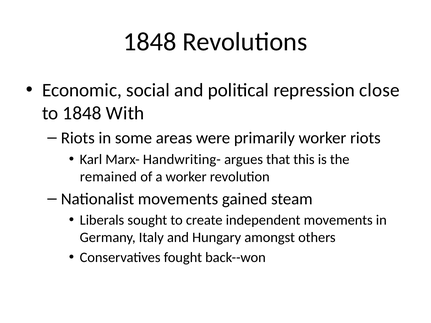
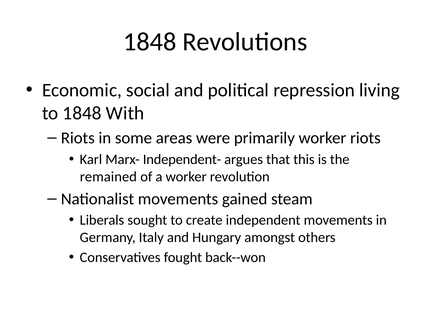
close: close -> living (380, 90)
Handwriting-: Handwriting- -> Independent- (182, 160)
